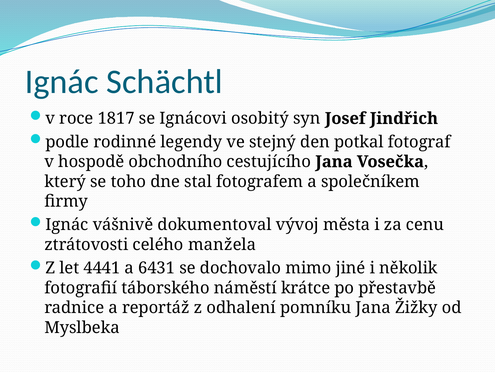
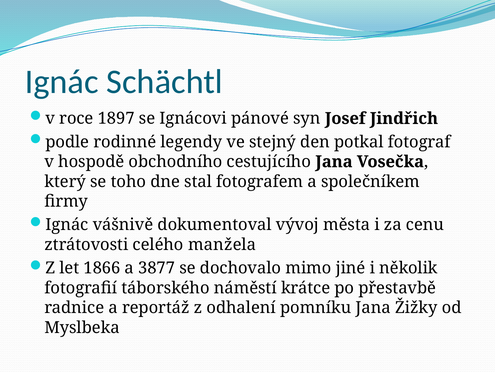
1817: 1817 -> 1897 (116, 118)
osobitý: osobitý -> pánové (260, 118)
4441: 4441 -> 1866 (102, 268)
6431: 6431 -> 3877 (157, 268)
